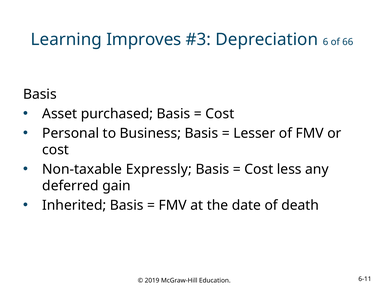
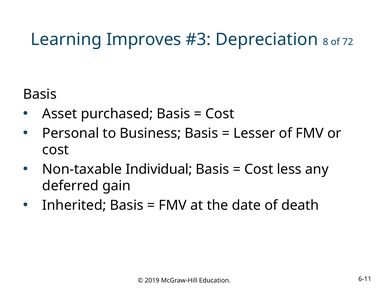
6: 6 -> 8 (326, 42)
66: 66 -> 72 (348, 42)
Expressly: Expressly -> Individual (159, 169)
